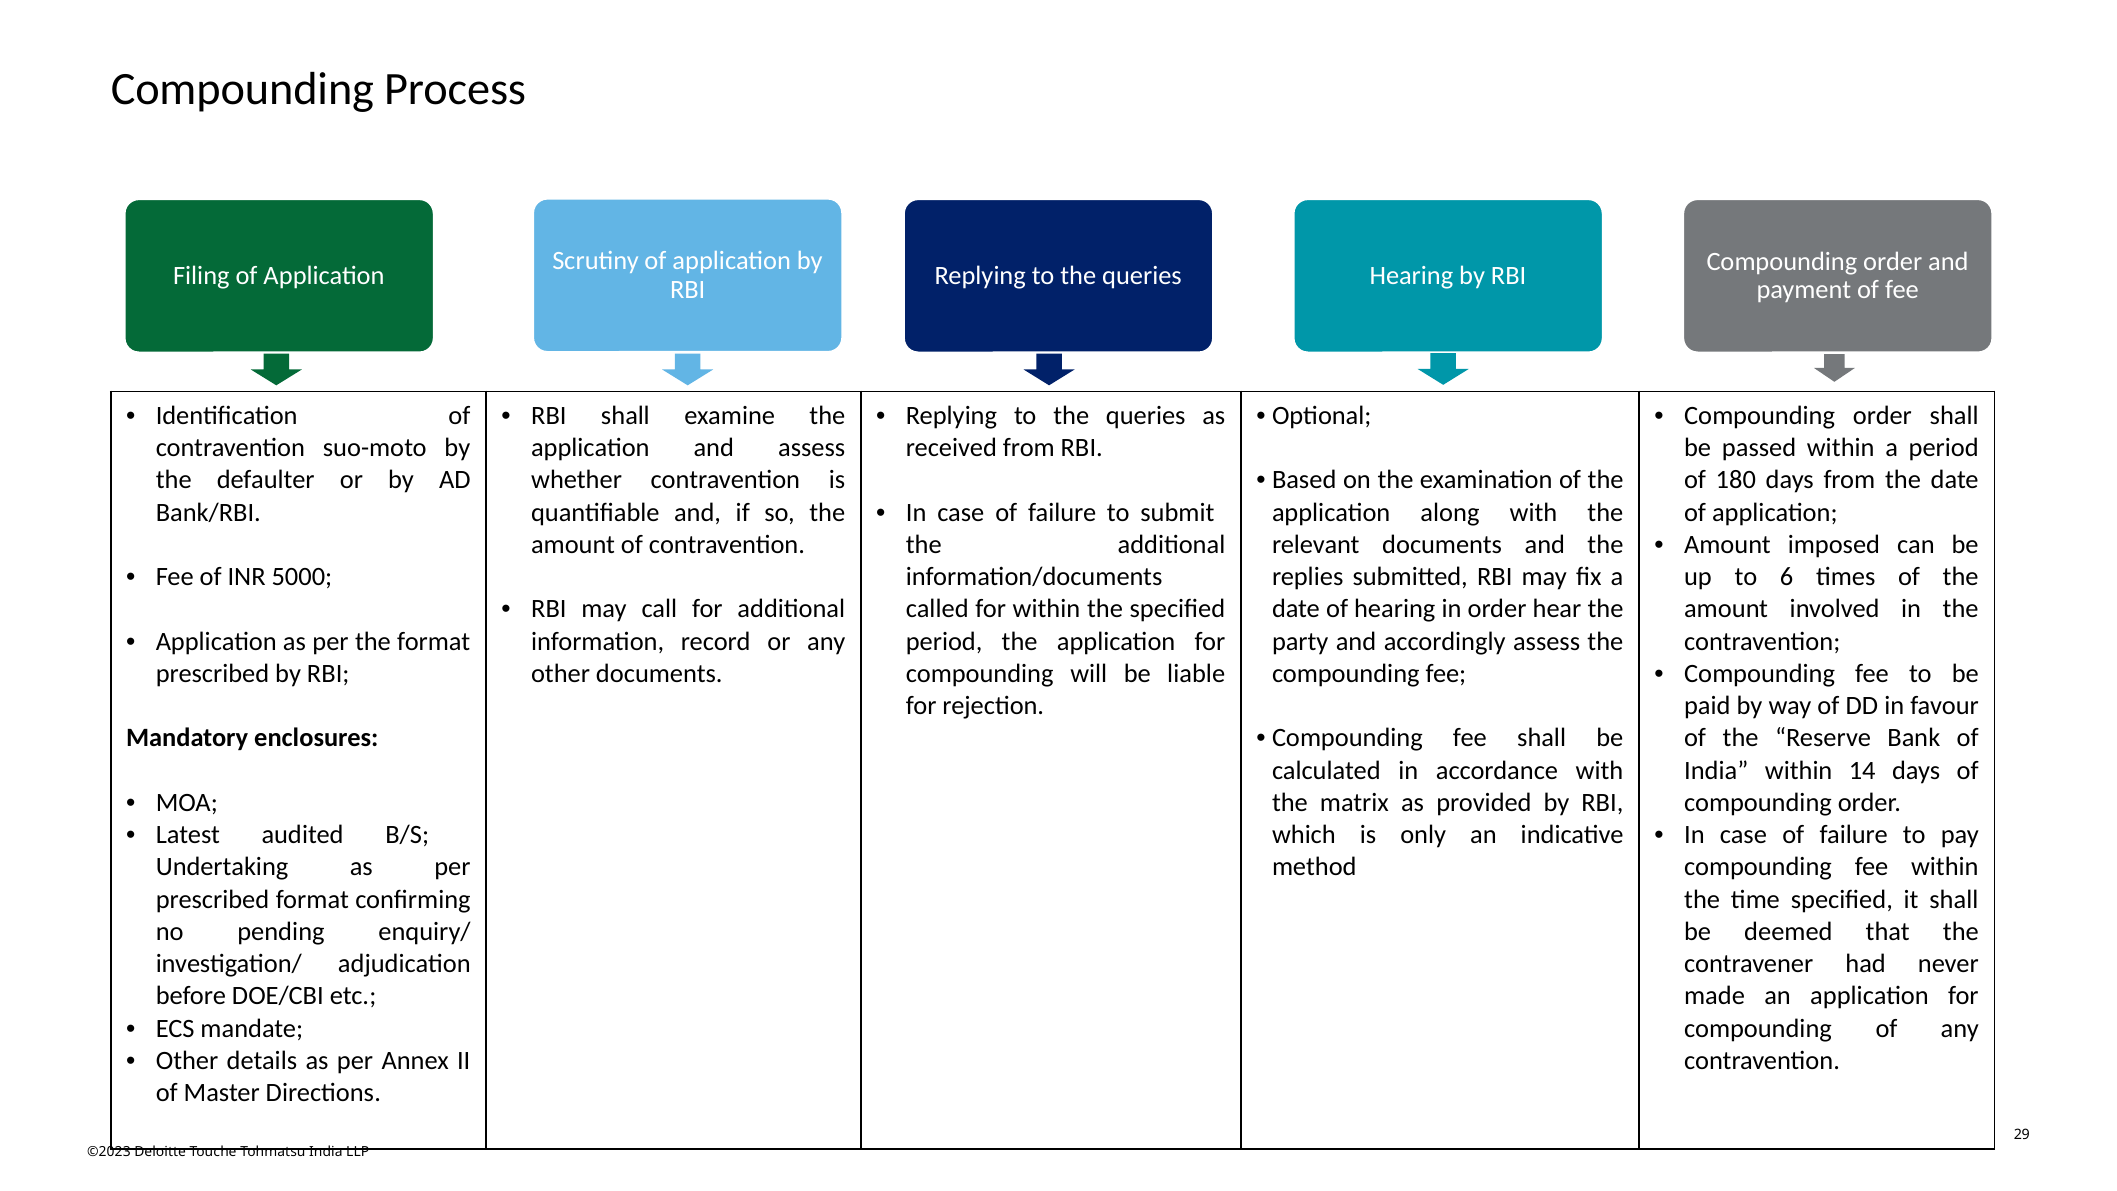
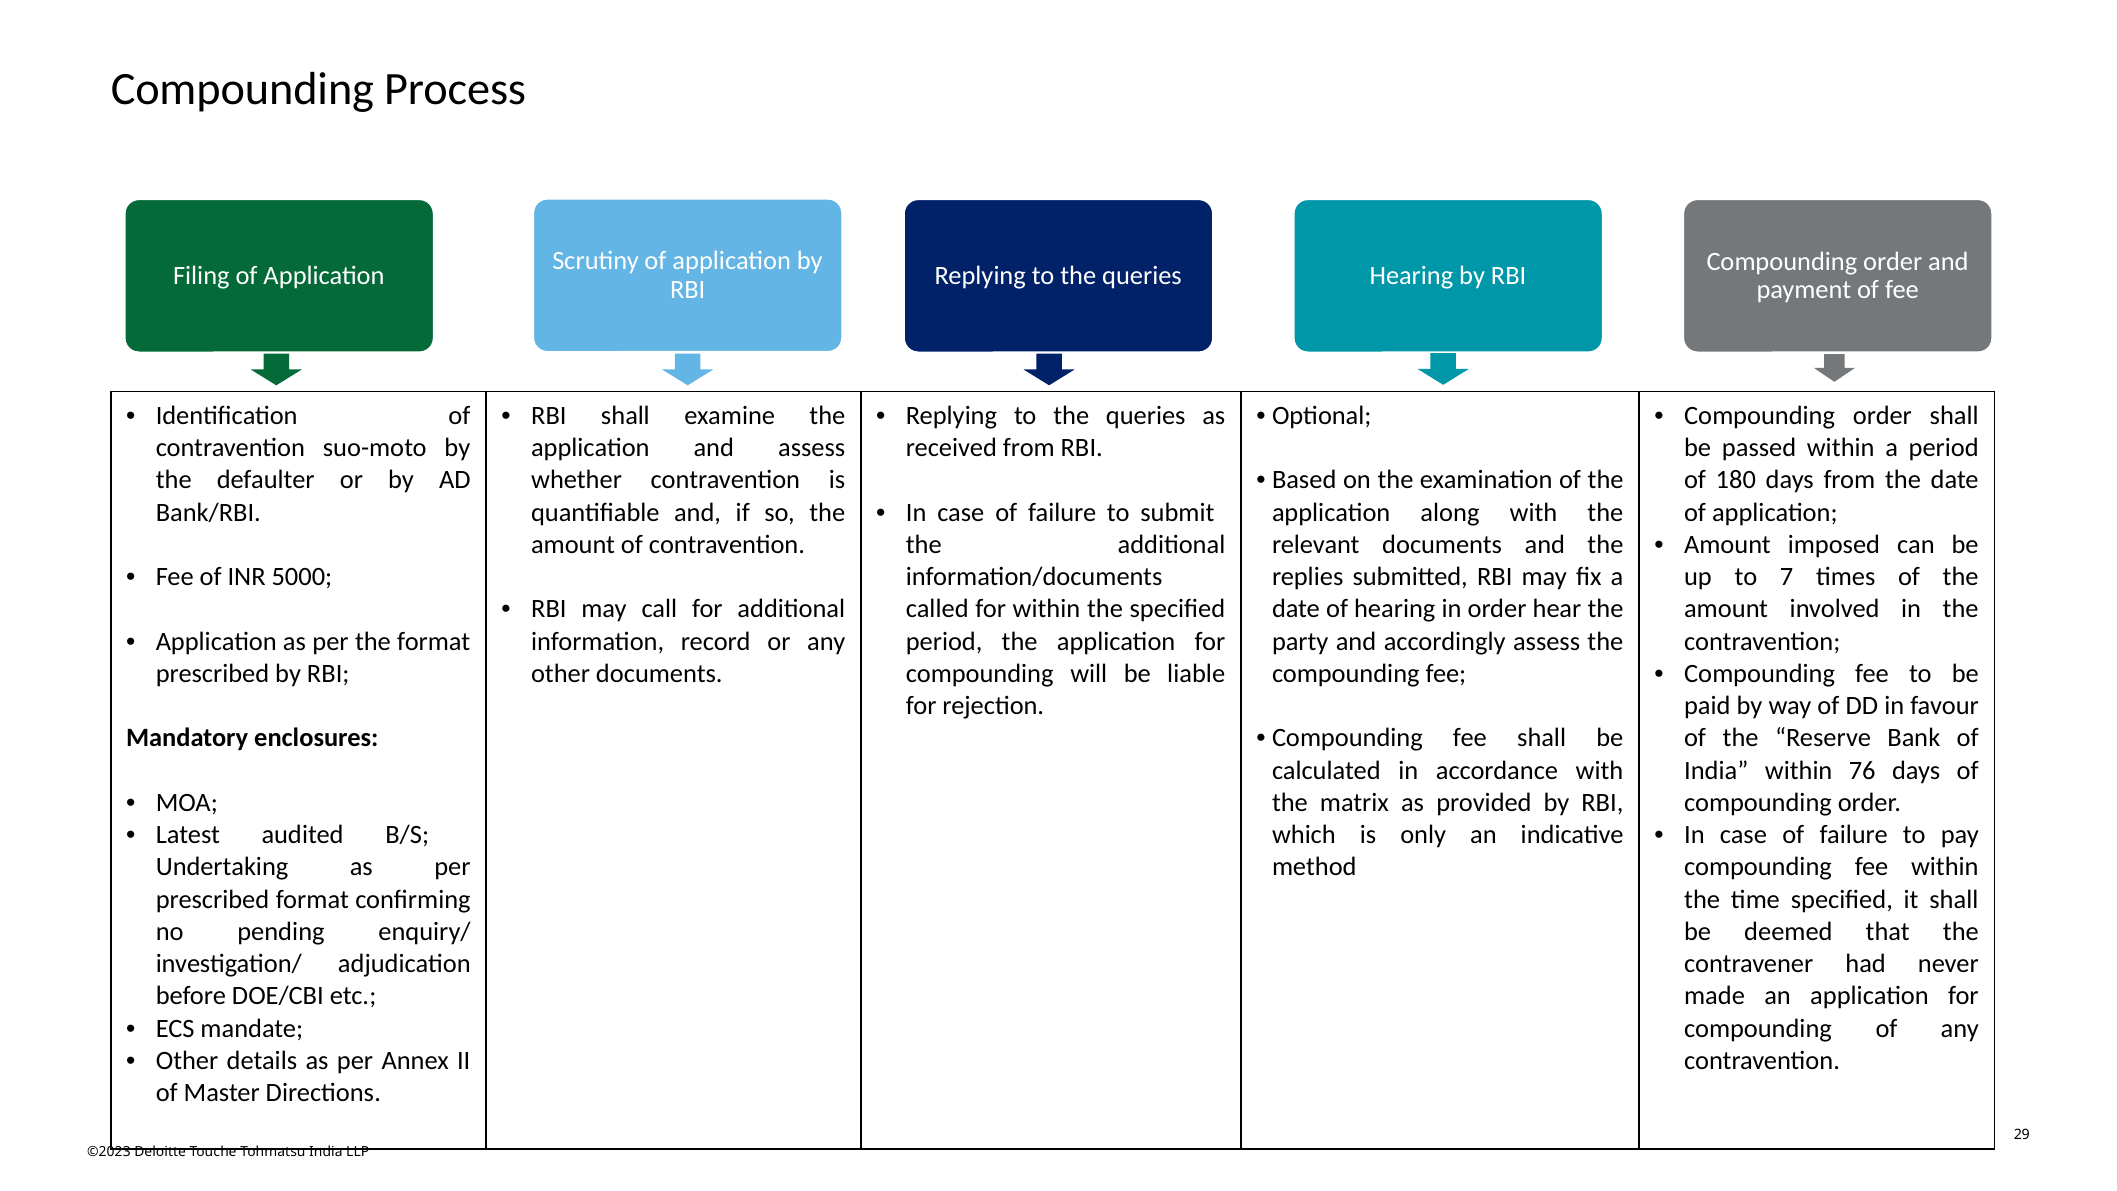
6: 6 -> 7 (1787, 577)
14: 14 -> 76 (1862, 770)
